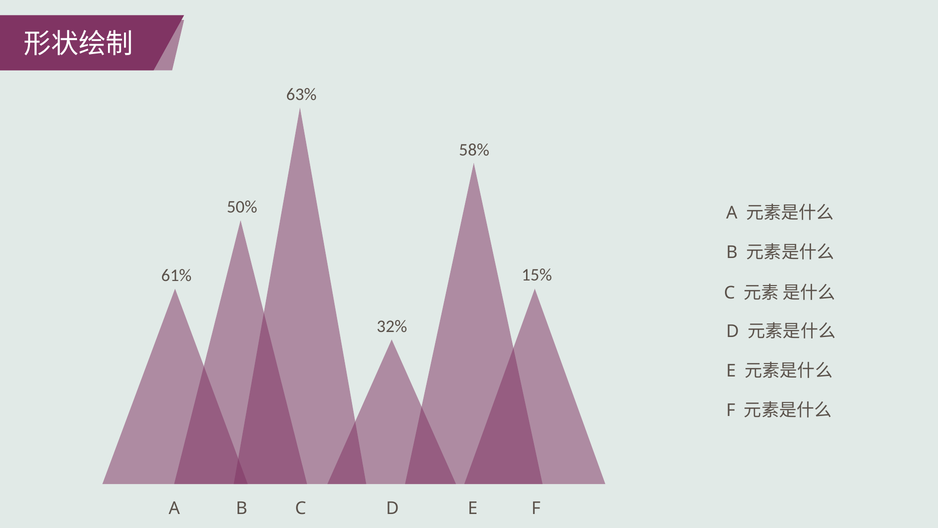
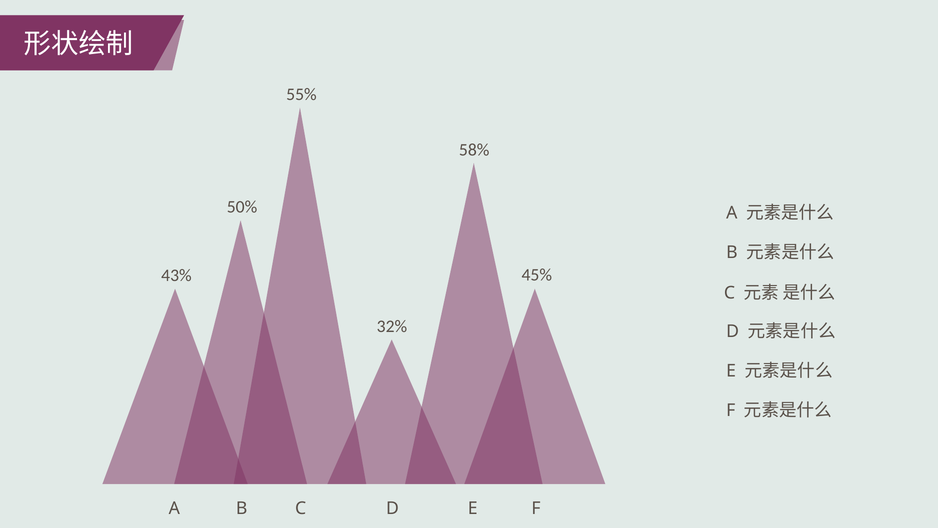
63%: 63% -> 55% (301, 94)
15%: 15% -> 45% (537, 275)
61%: 61% -> 43% (176, 275)
